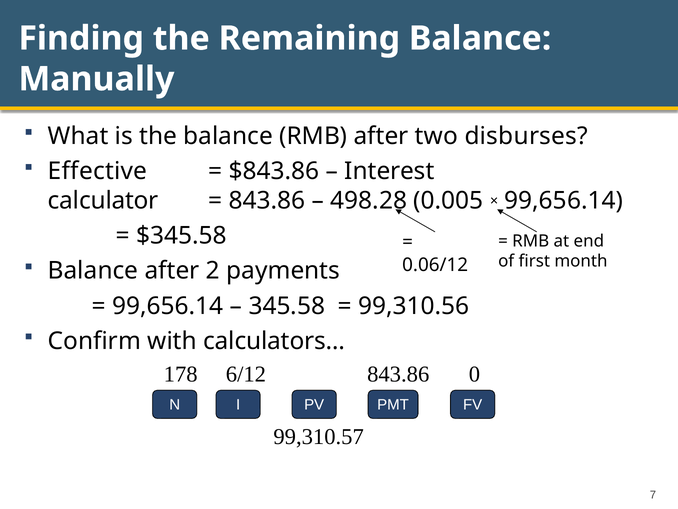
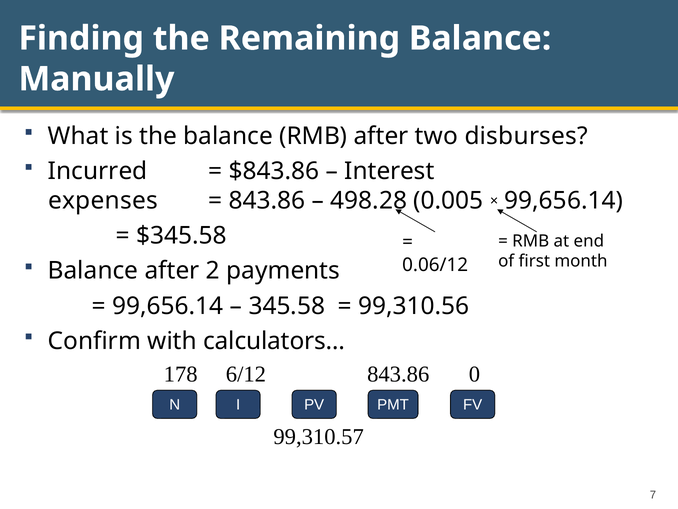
Effective: Effective -> Incurred (98, 171)
calculator: calculator -> expenses (103, 201)
